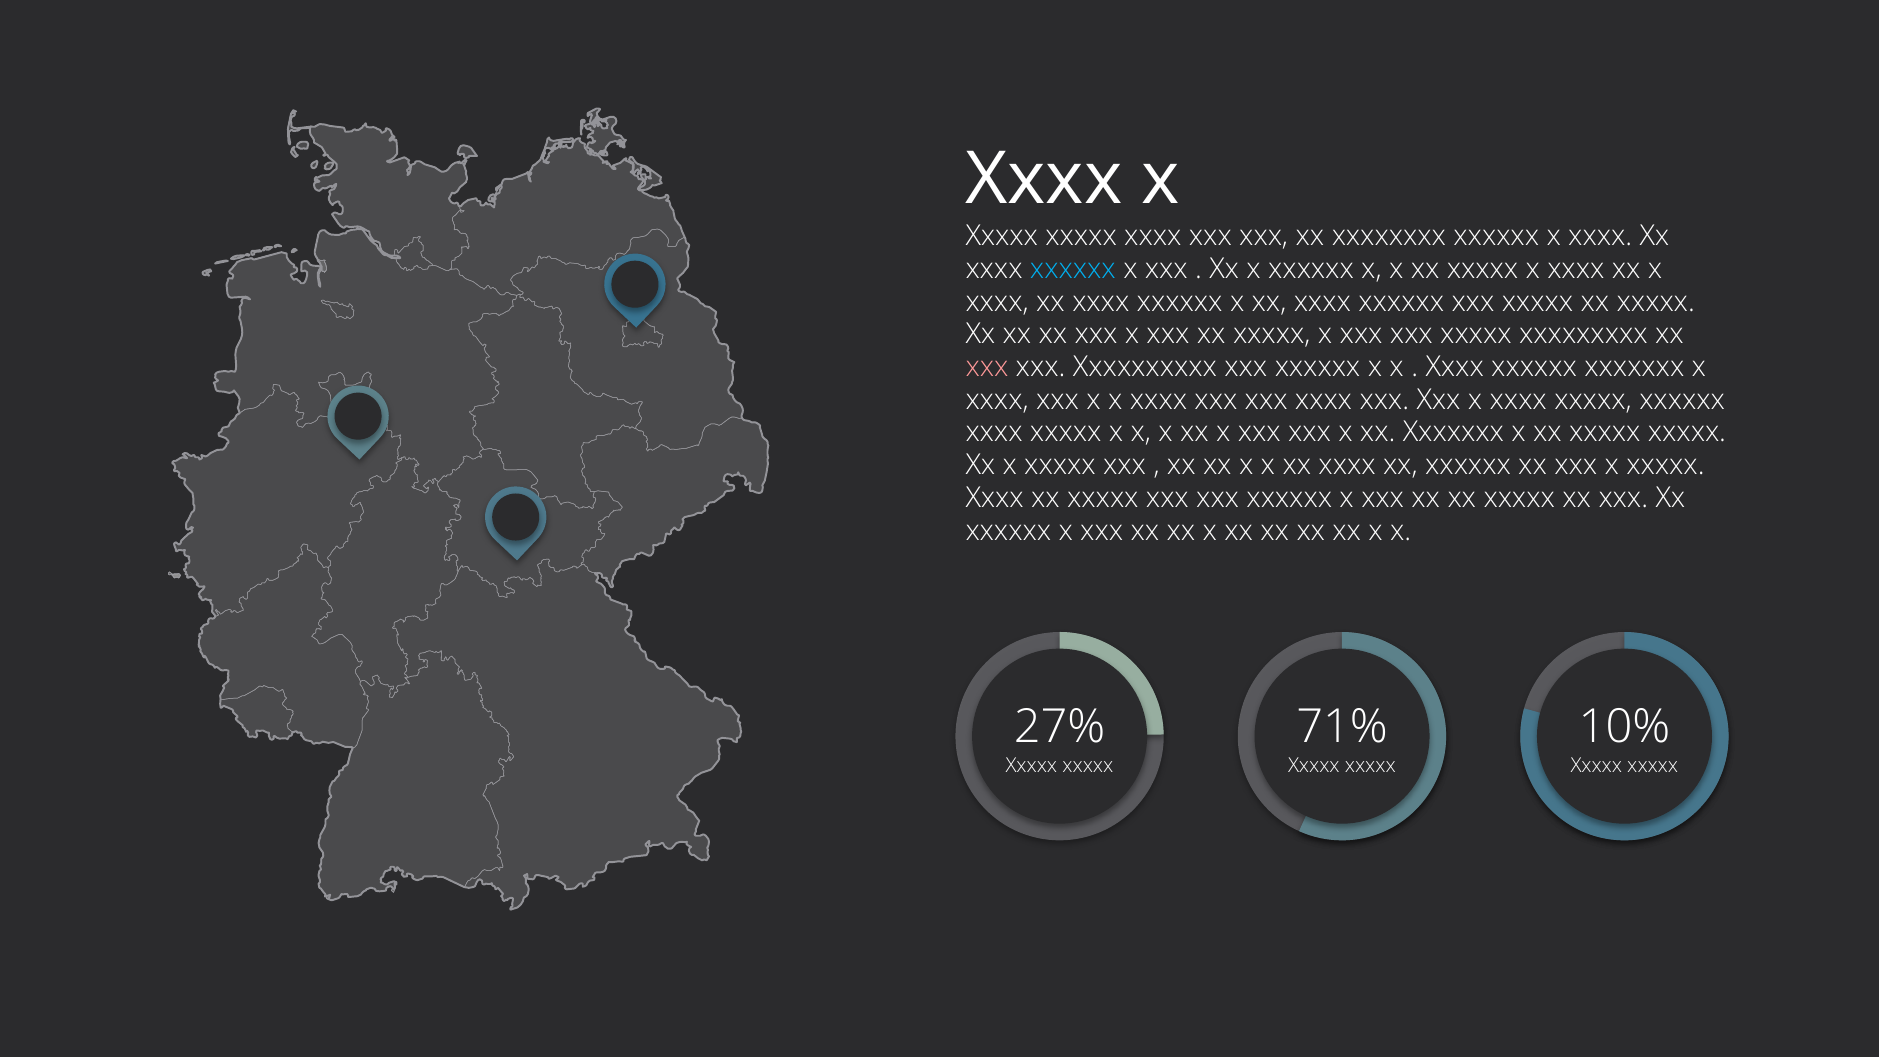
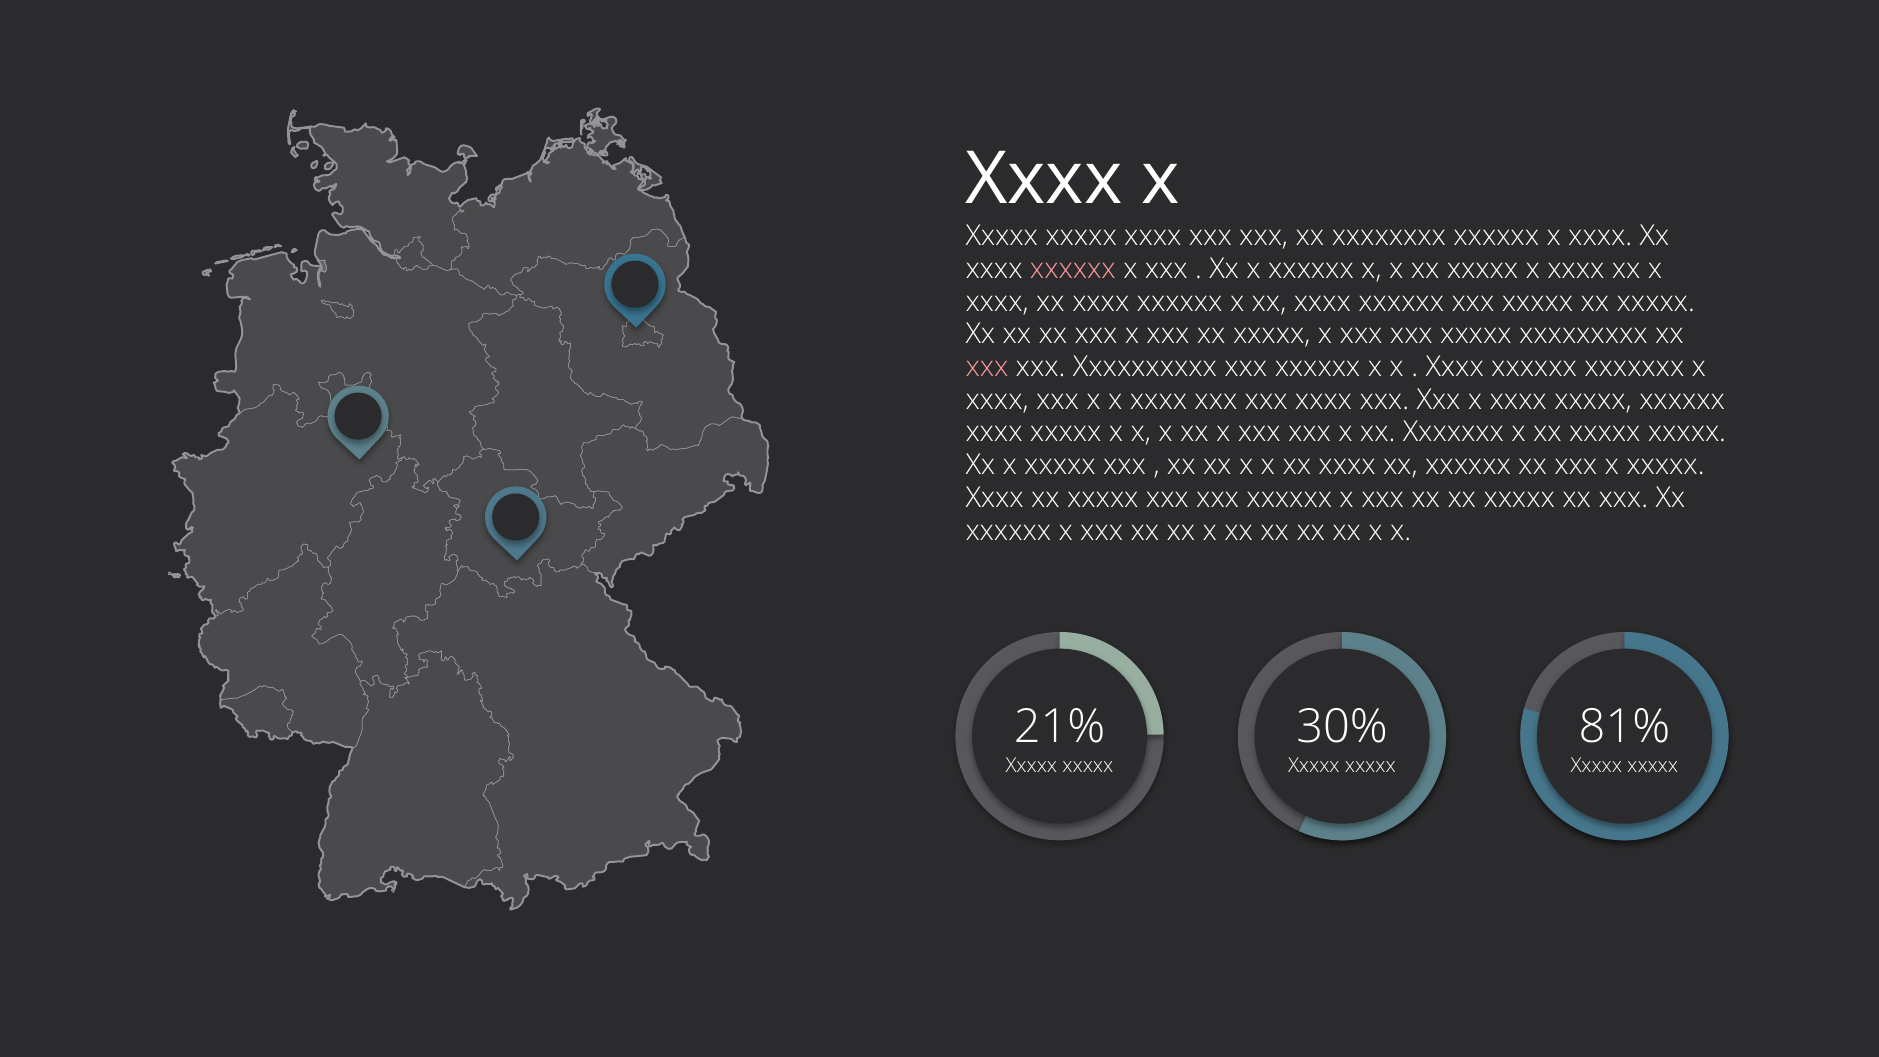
xxxxxx colour: light blue -> pink (1073, 269)
27%: 27% -> 21% (1060, 727)
71%: 71% -> 30% (1342, 727)
10%: 10% -> 81% (1624, 727)
